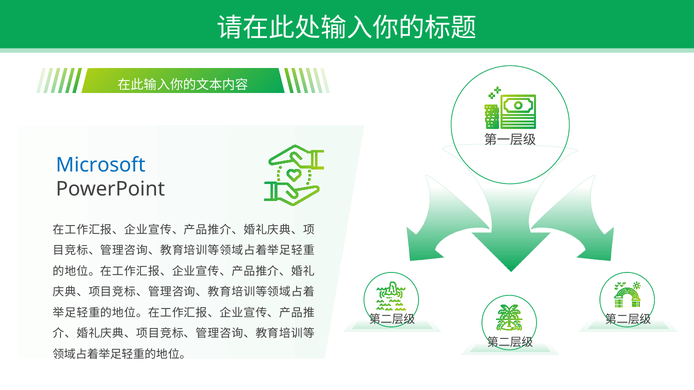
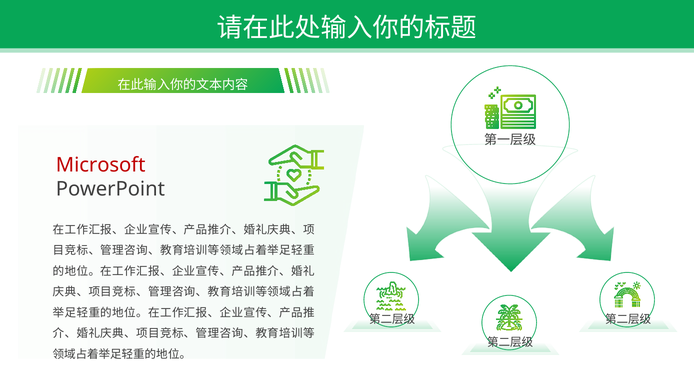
Microsoft colour: blue -> red (101, 165)
